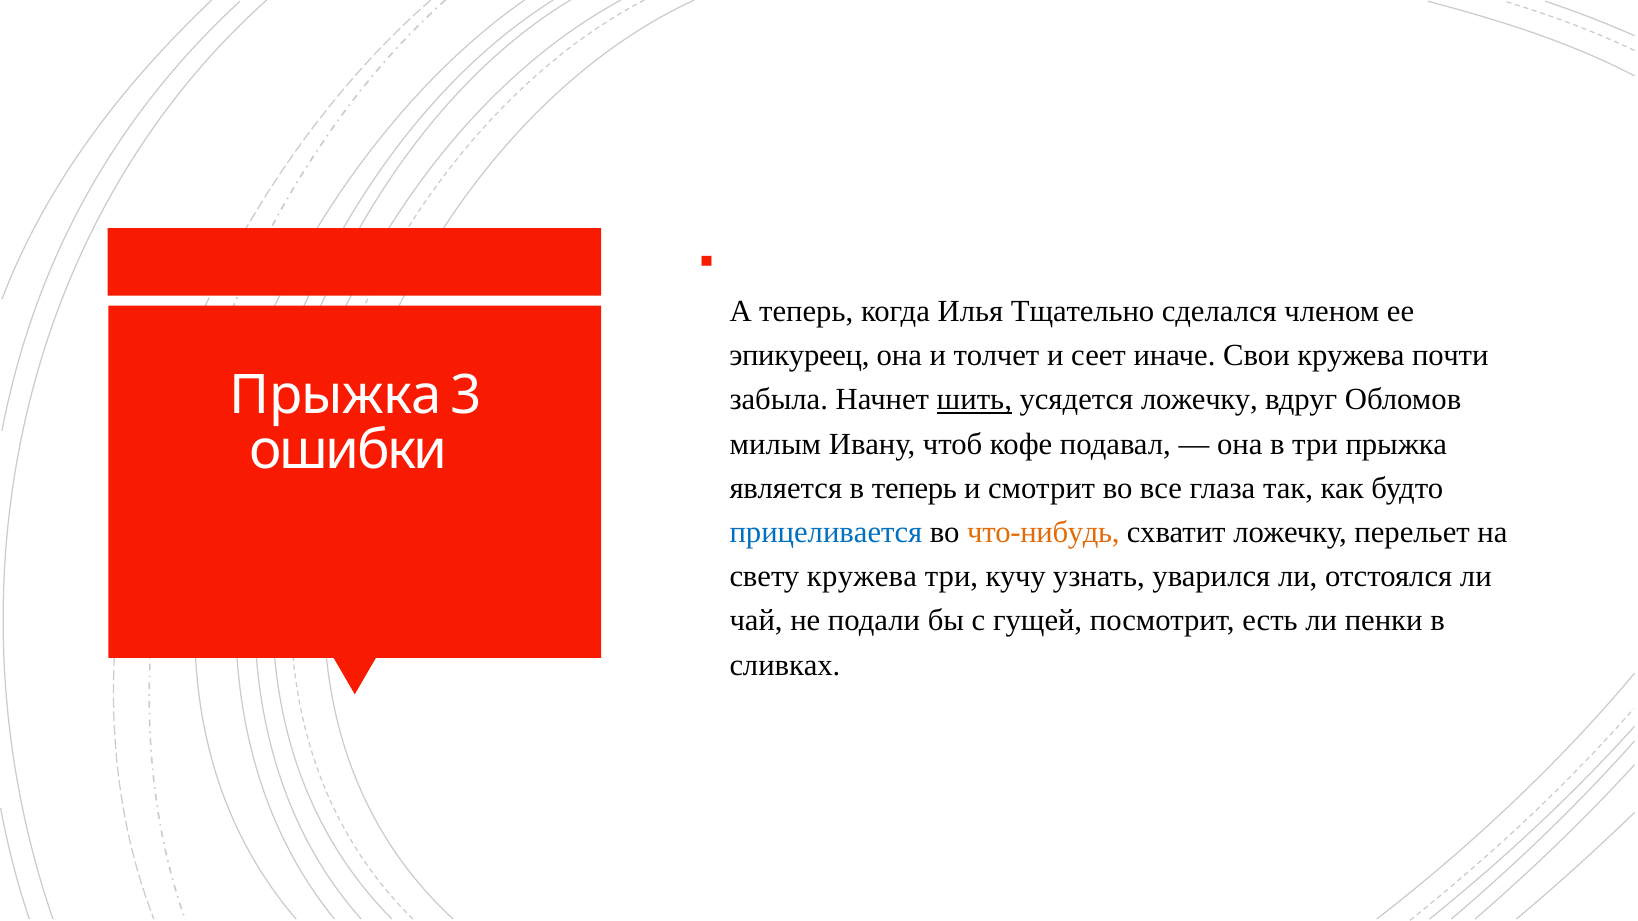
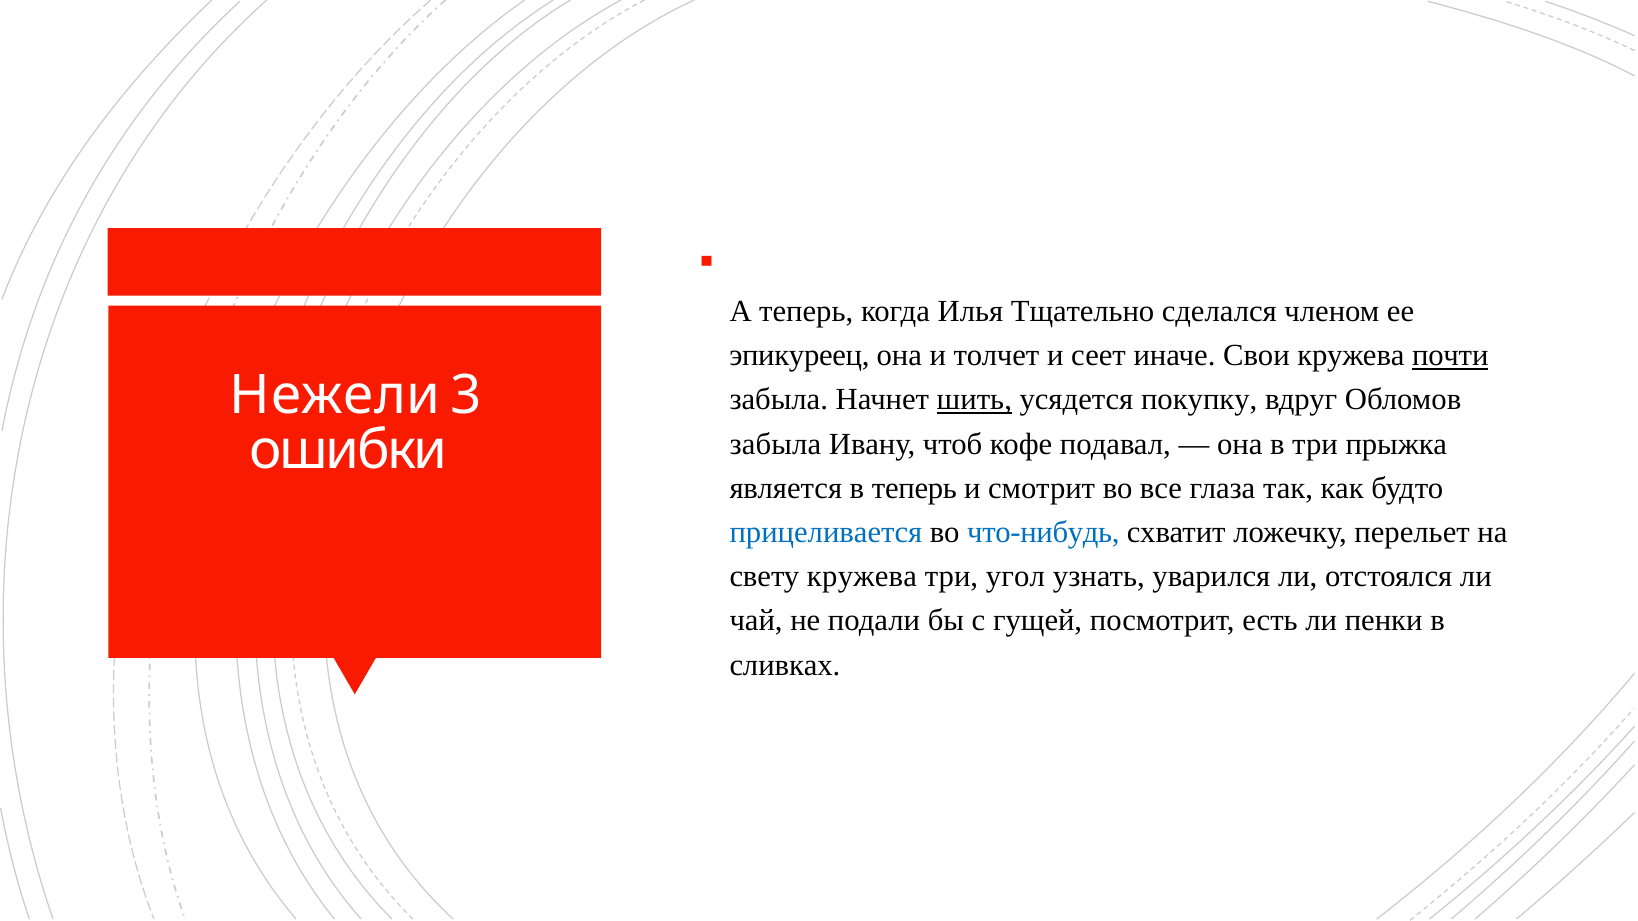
почти underline: none -> present (1450, 356)
Прыжка: Прыжка -> Нежели (335, 395)
усядется ложечку: ложечку -> покупку (1199, 400)
милым: милым -> забыла (775, 444)
что-нибудь colour: orange -> blue (1043, 533)
кучу: кучу -> угол (1015, 577)
